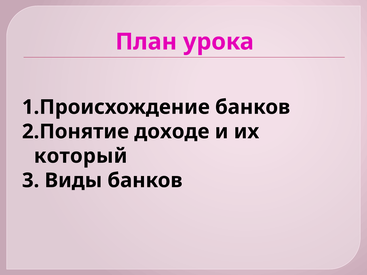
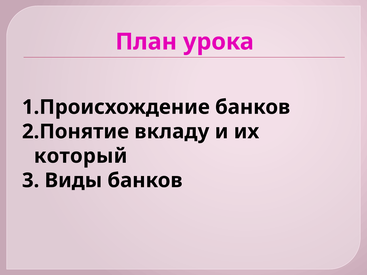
доходе: доходе -> вкладу (172, 132)
